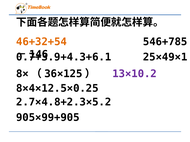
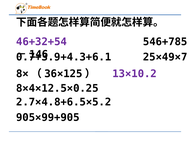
46+32+54 colour: orange -> purple (41, 42)
25×49×1: 25×49×1 -> 25×49×7 (165, 57)
2.7×4.8+2.3×5.2: 2.7×4.8+2.3×5.2 -> 2.7×4.8+6.5×5.2 (64, 102)
